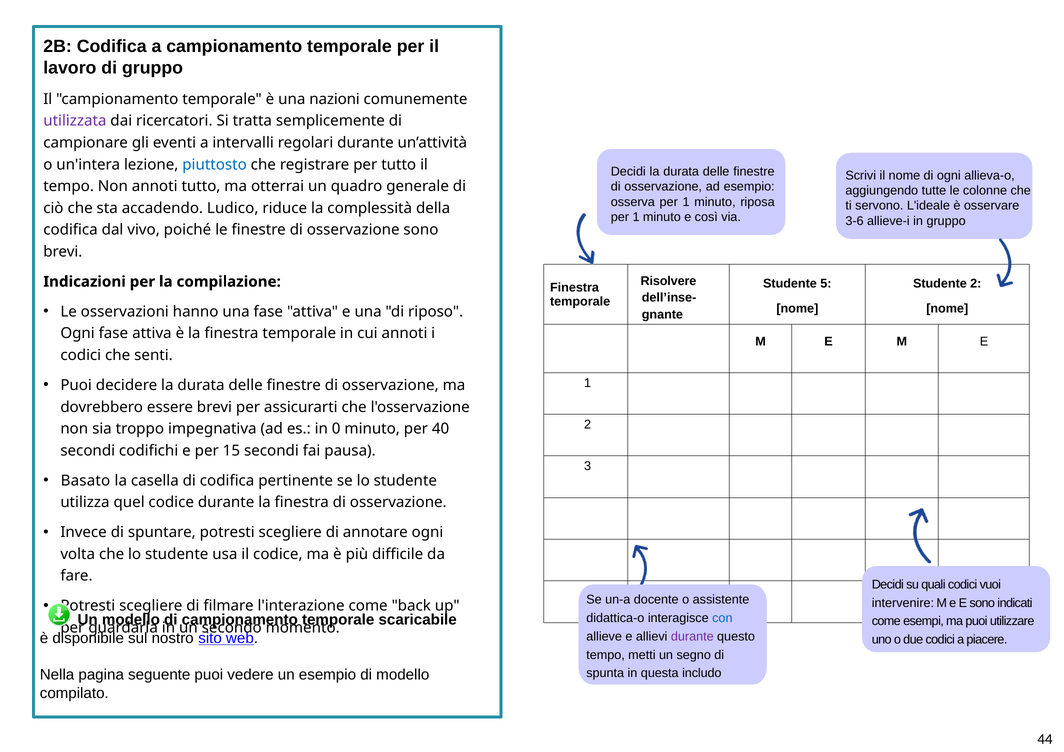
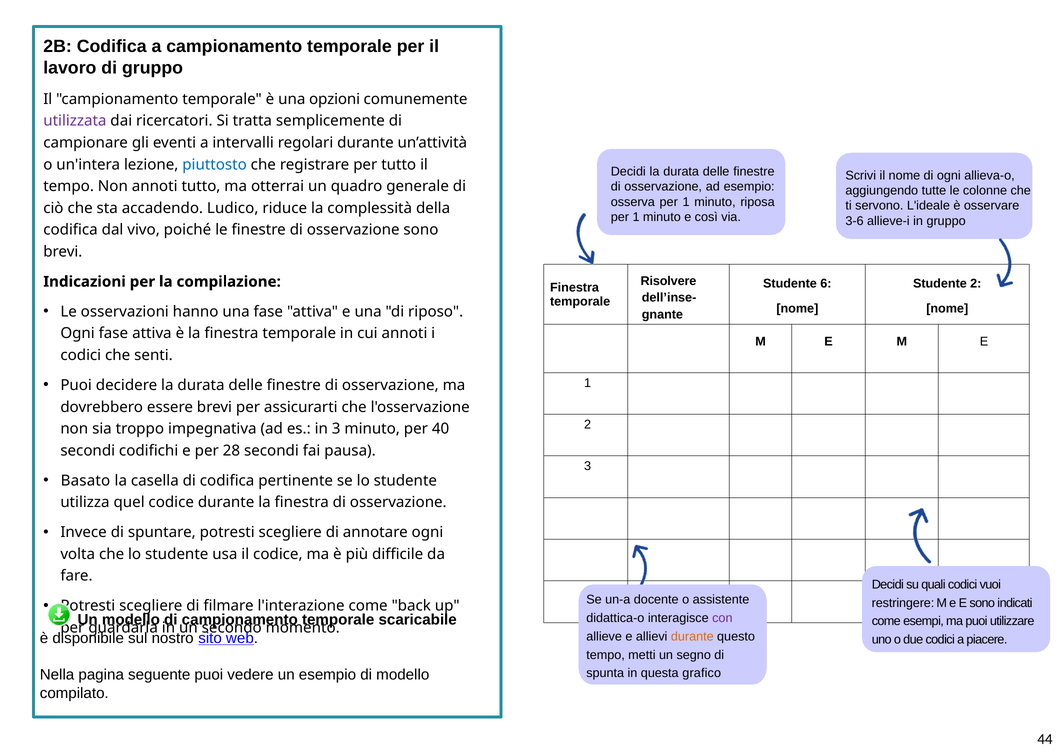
nazioni: nazioni -> opzioni (335, 99)
5: 5 -> 6 (826, 284)
in 0: 0 -> 3 (336, 429)
15: 15 -> 28 (231, 451)
intervenire: intervenire -> restringere (903, 603)
con colour: blue -> purple (722, 619)
durante colour: purple -> orange (692, 637)
includo: includo -> grafico (702, 674)
